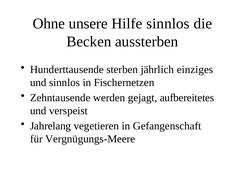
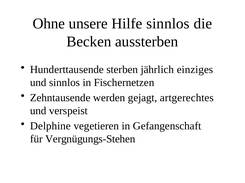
aufbereitetes: aufbereitetes -> artgerechtes (187, 98)
Jahrelang: Jahrelang -> Delphine (50, 126)
Vergnügungs-Meere: Vergnügungs-Meere -> Vergnügungs-Stehen (90, 139)
